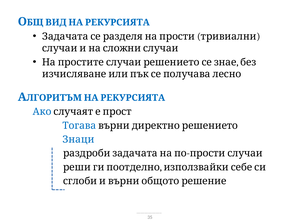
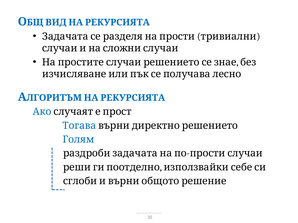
Знаци: Знаци -> Голям (78, 140)
